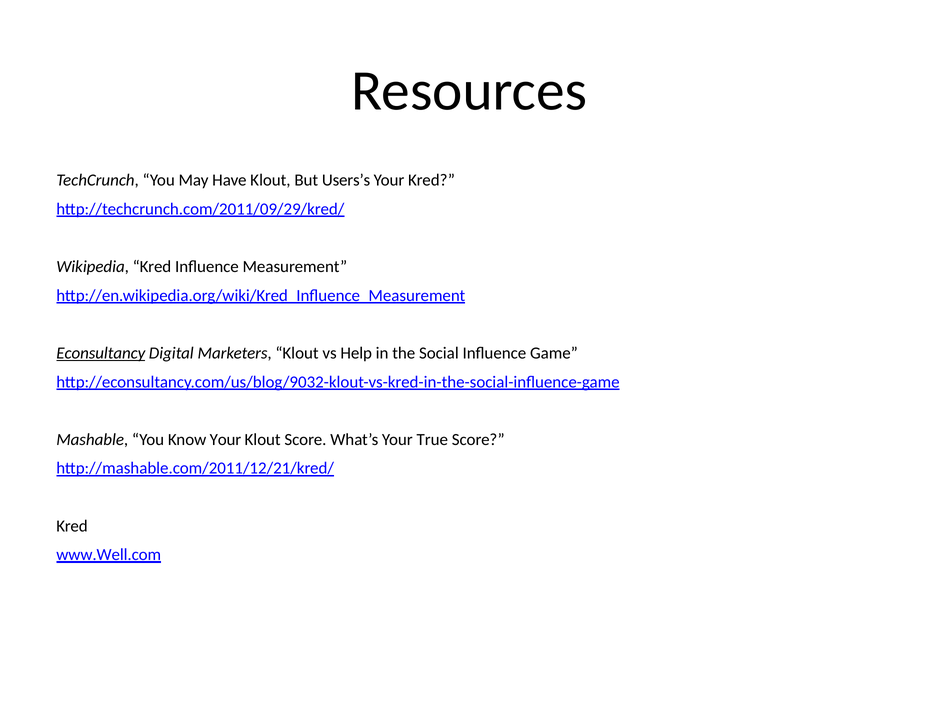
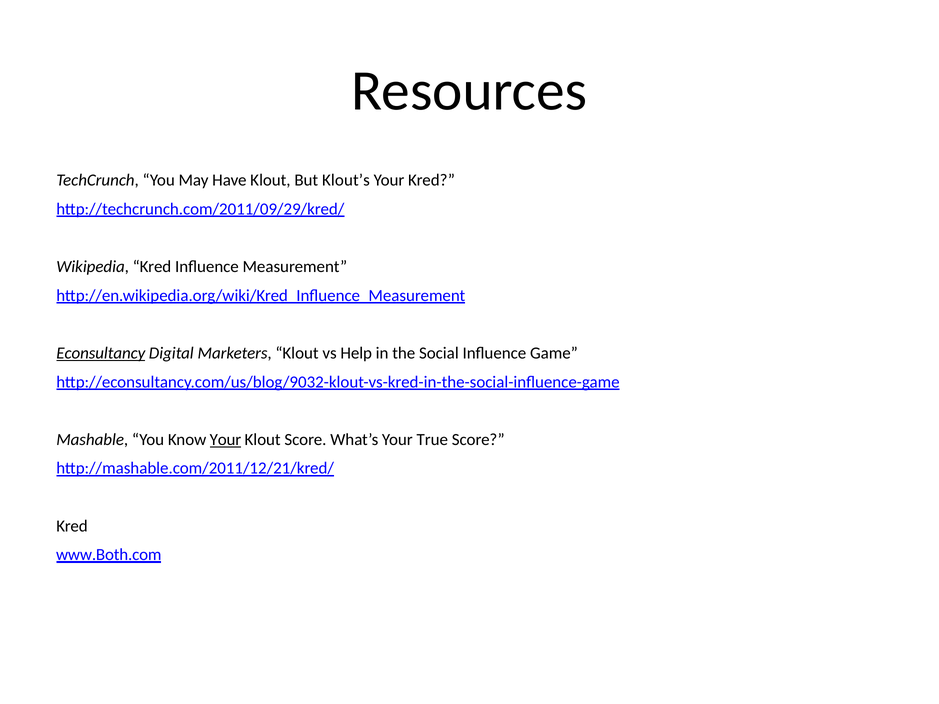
Users’s: Users’s -> Klout’s (346, 180)
Your underline: none -> present (225, 440)
www.Well.com: www.Well.com -> www.Both.com (109, 555)
